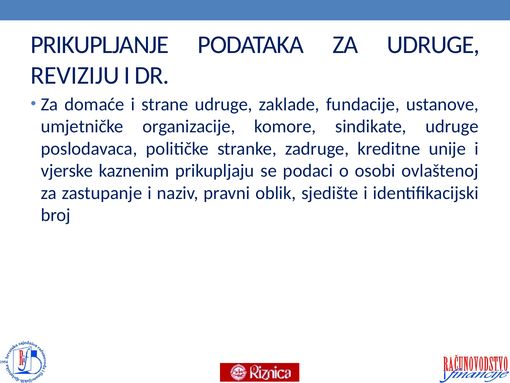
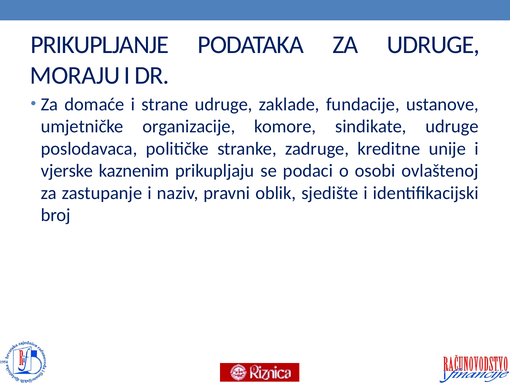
REVIZIJU: REVIZIJU -> MORAJU (75, 75)
